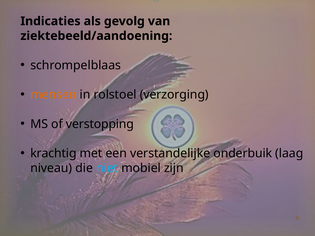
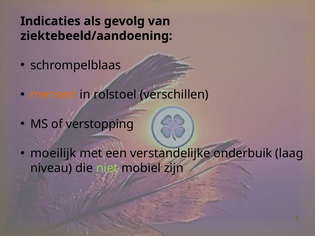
verzorging: verzorging -> verschillen (174, 95)
krachtig: krachtig -> moeilijk (53, 154)
niet colour: light blue -> light green (107, 168)
